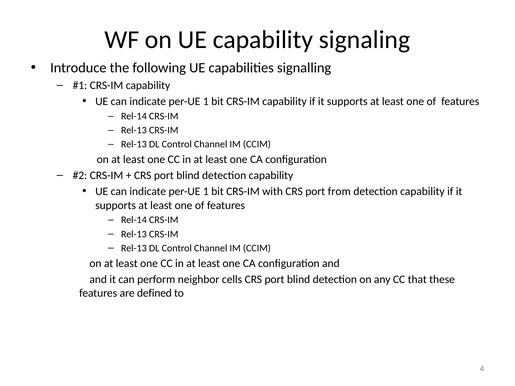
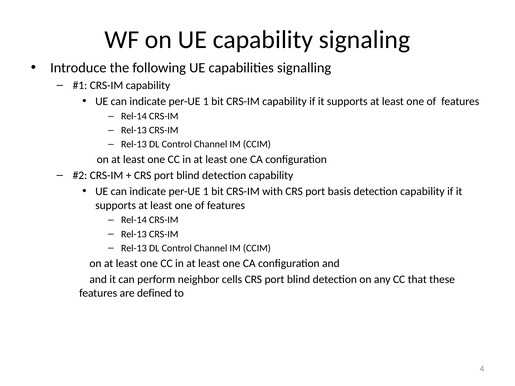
from: from -> basis (339, 192)
